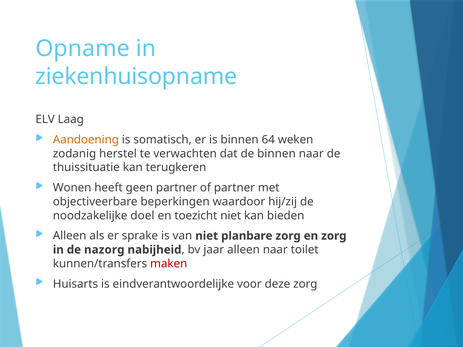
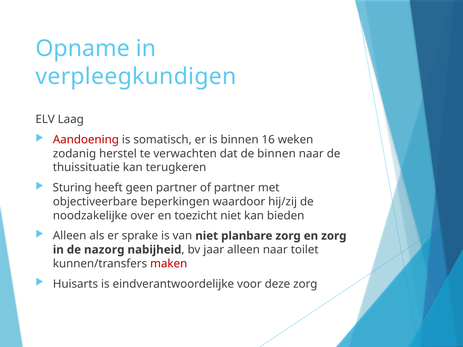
ziekenhuisopname: ziekenhuisopname -> verpleegkundigen (136, 76)
Aandoening colour: orange -> red (86, 140)
64: 64 -> 16 (268, 140)
Wonen: Wonen -> Sturing (72, 188)
doel: doel -> over (143, 216)
